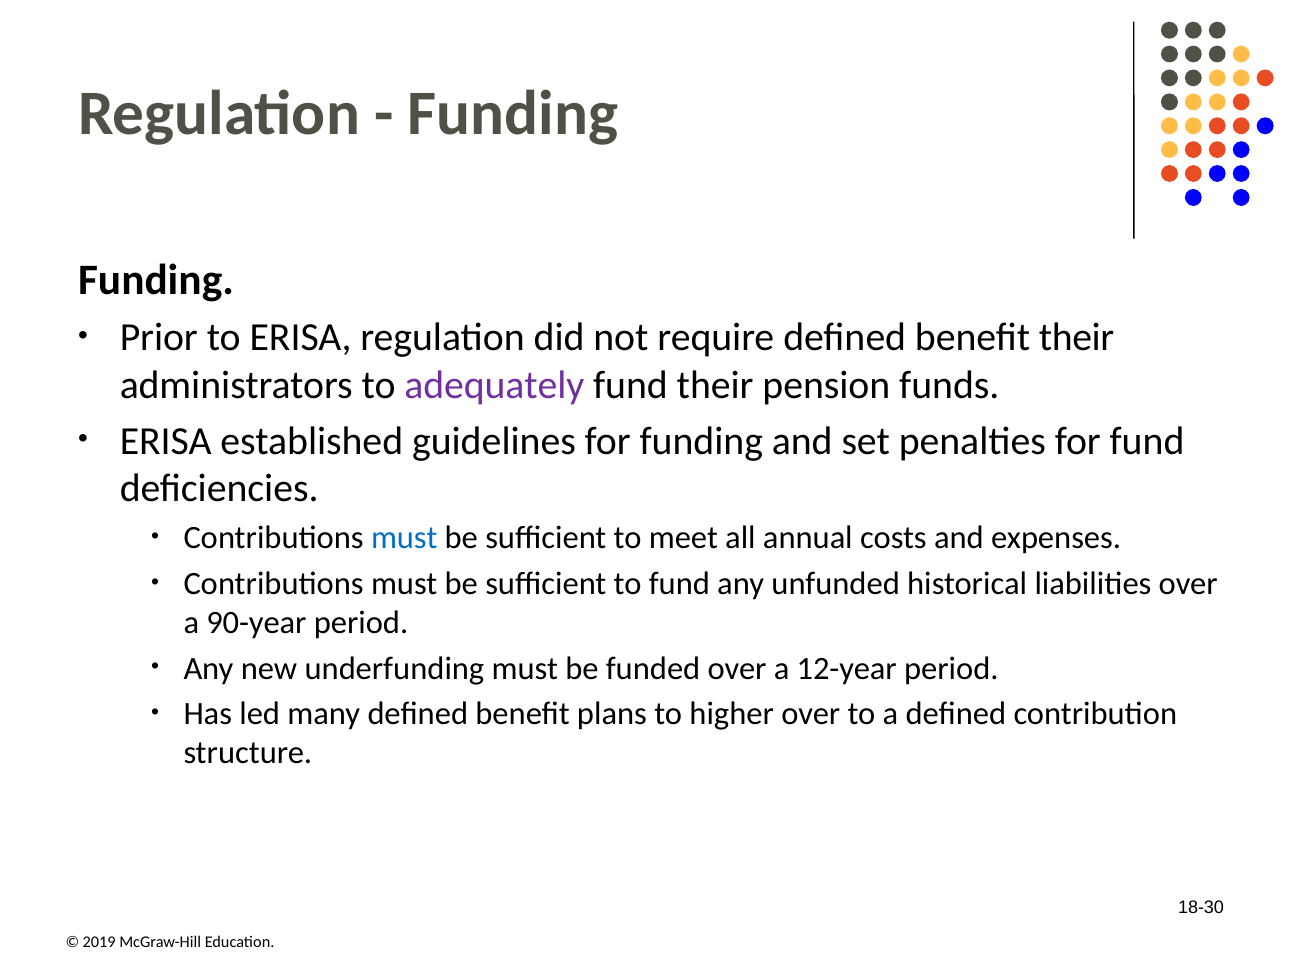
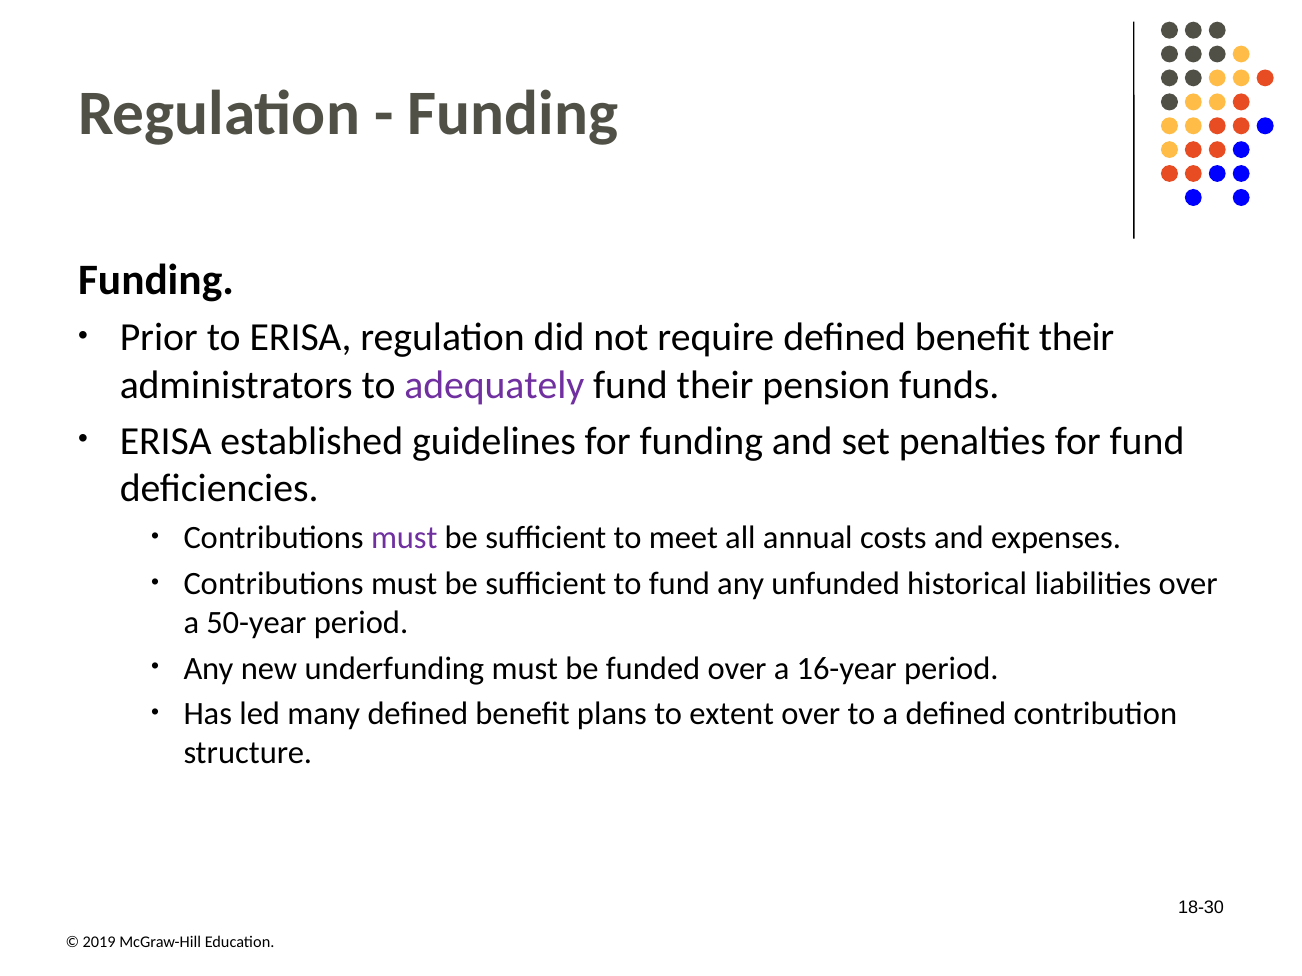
must colour: blue -> purple (404, 539)
90-year: 90-year -> 50-year (256, 623)
12-year: 12-year -> 16-year (847, 669)
higher: higher -> extent (732, 714)
